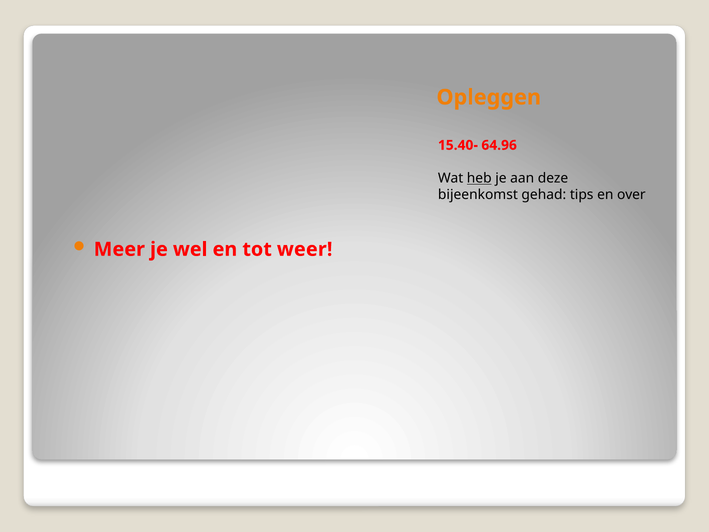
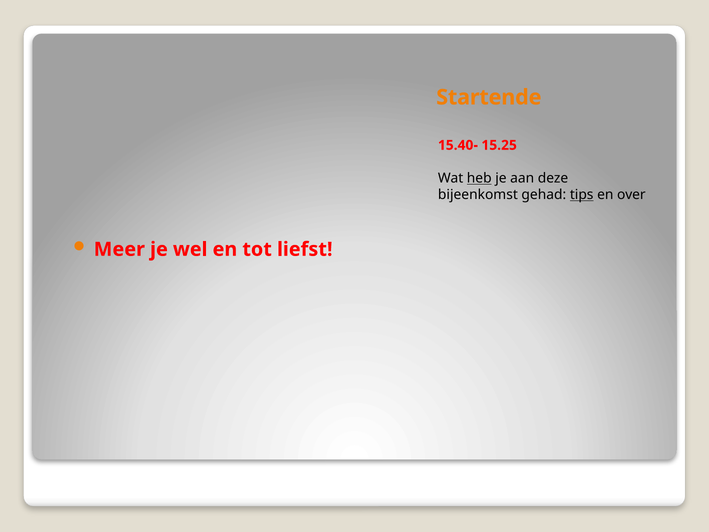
Opleggen: Opleggen -> Startende (489, 97)
64.96: 64.96 -> 15.25 (499, 145)
tips underline: none -> present (582, 195)
weer: weer -> liefst (305, 249)
